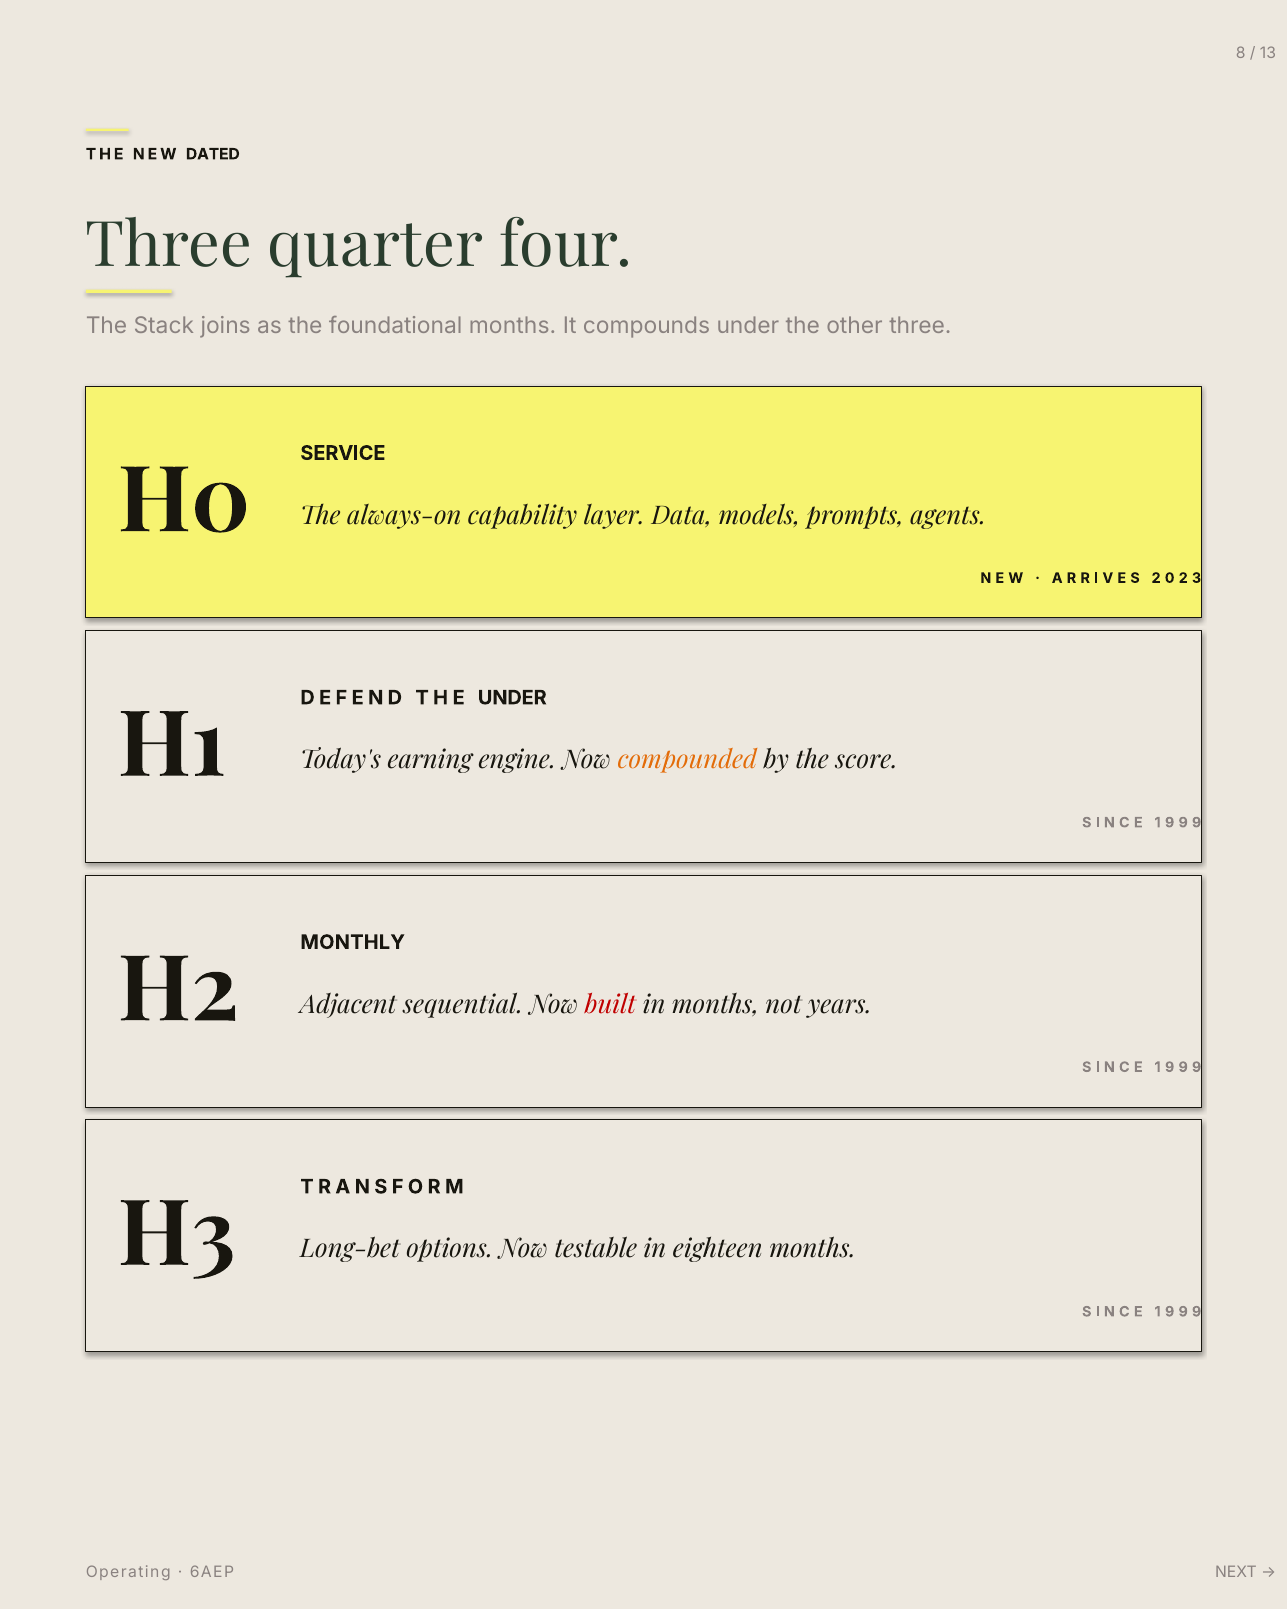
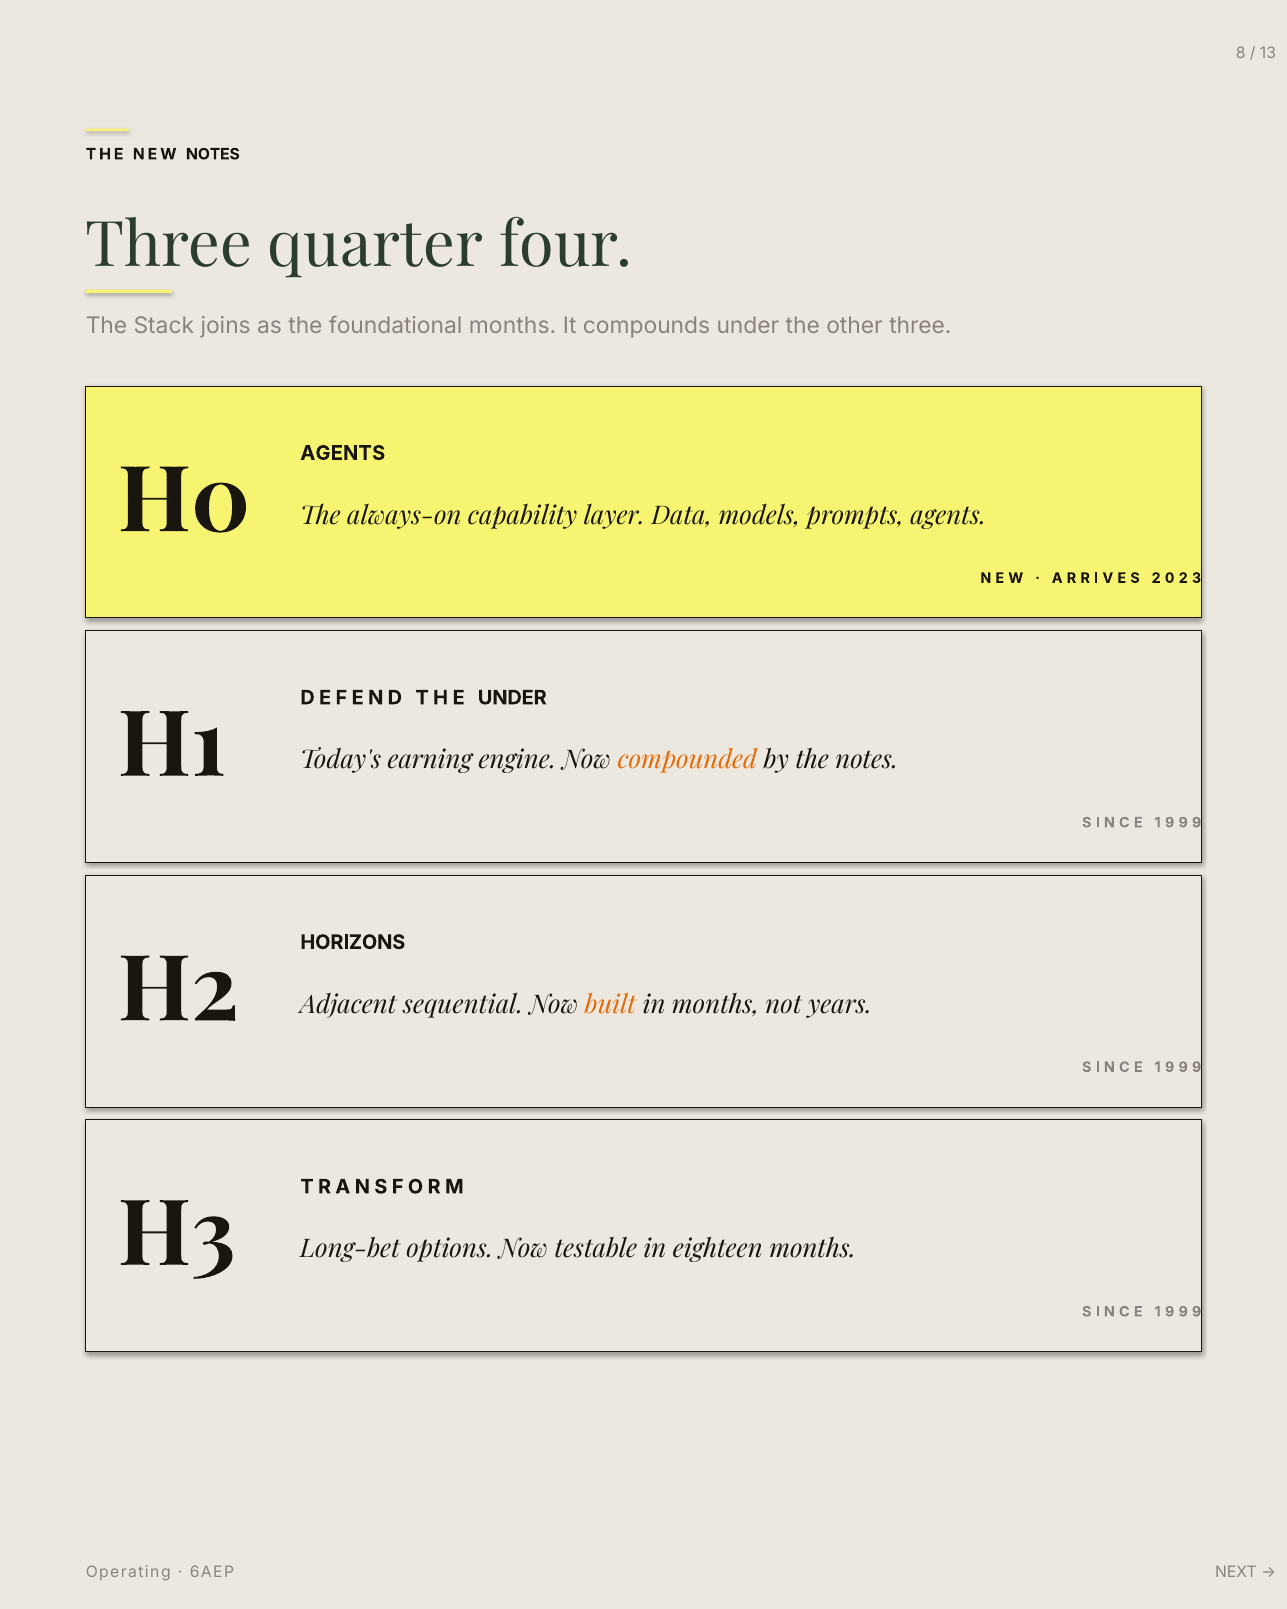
NEW DATED: DATED -> NOTES (213, 154)
SERVICE: SERVICE -> AGENTS (343, 453)
the score: score -> notes (867, 760)
MONTHLY: MONTHLY -> HORIZONS (353, 942)
built colour: red -> orange (610, 1005)
